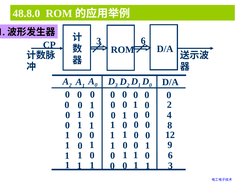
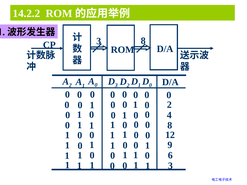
48.8.0: 48.8.0 -> 14.2.2 (26, 14)
3 6: 6 -> 8 (143, 41)
